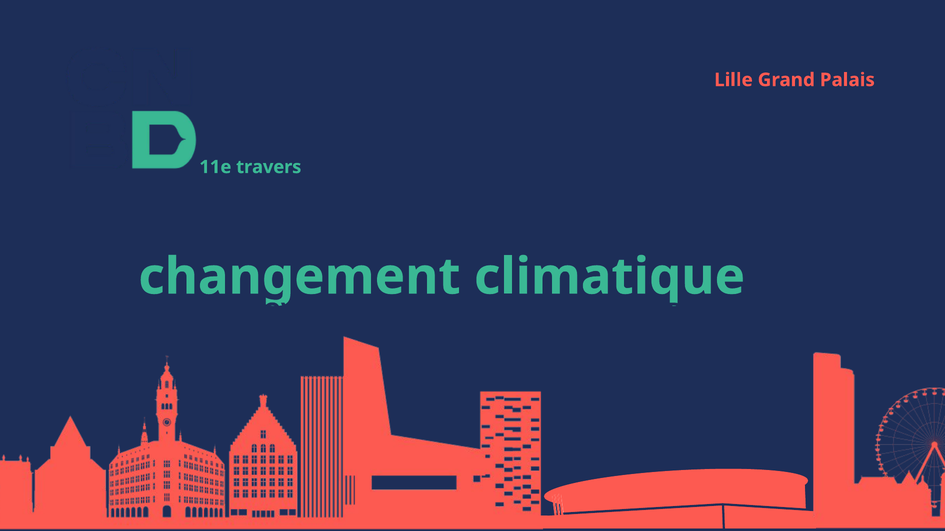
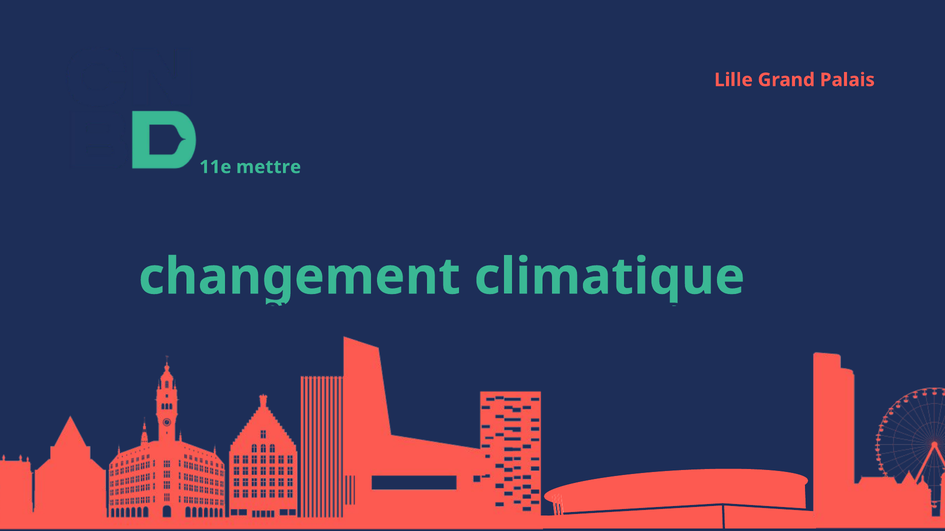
travers: travers -> mettre (269, 167)
